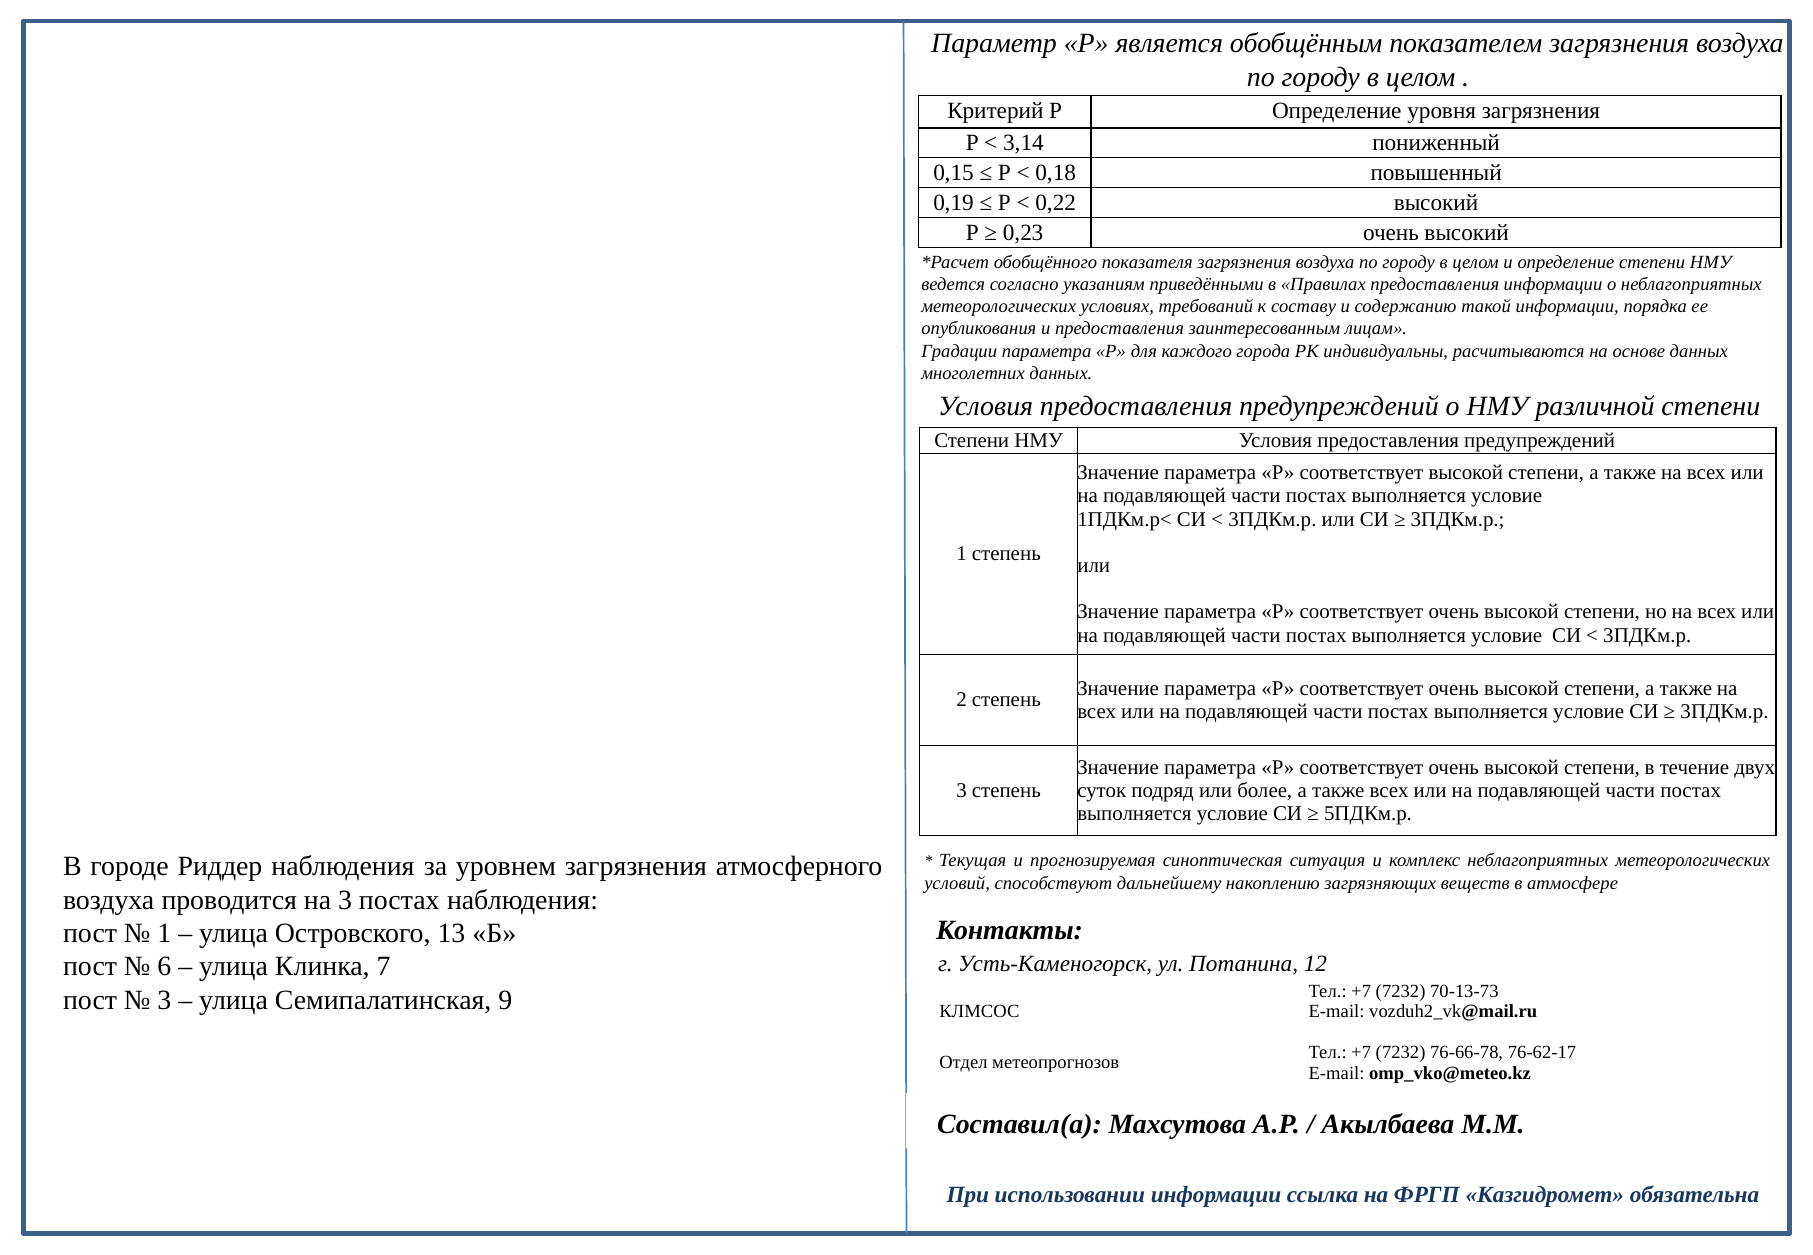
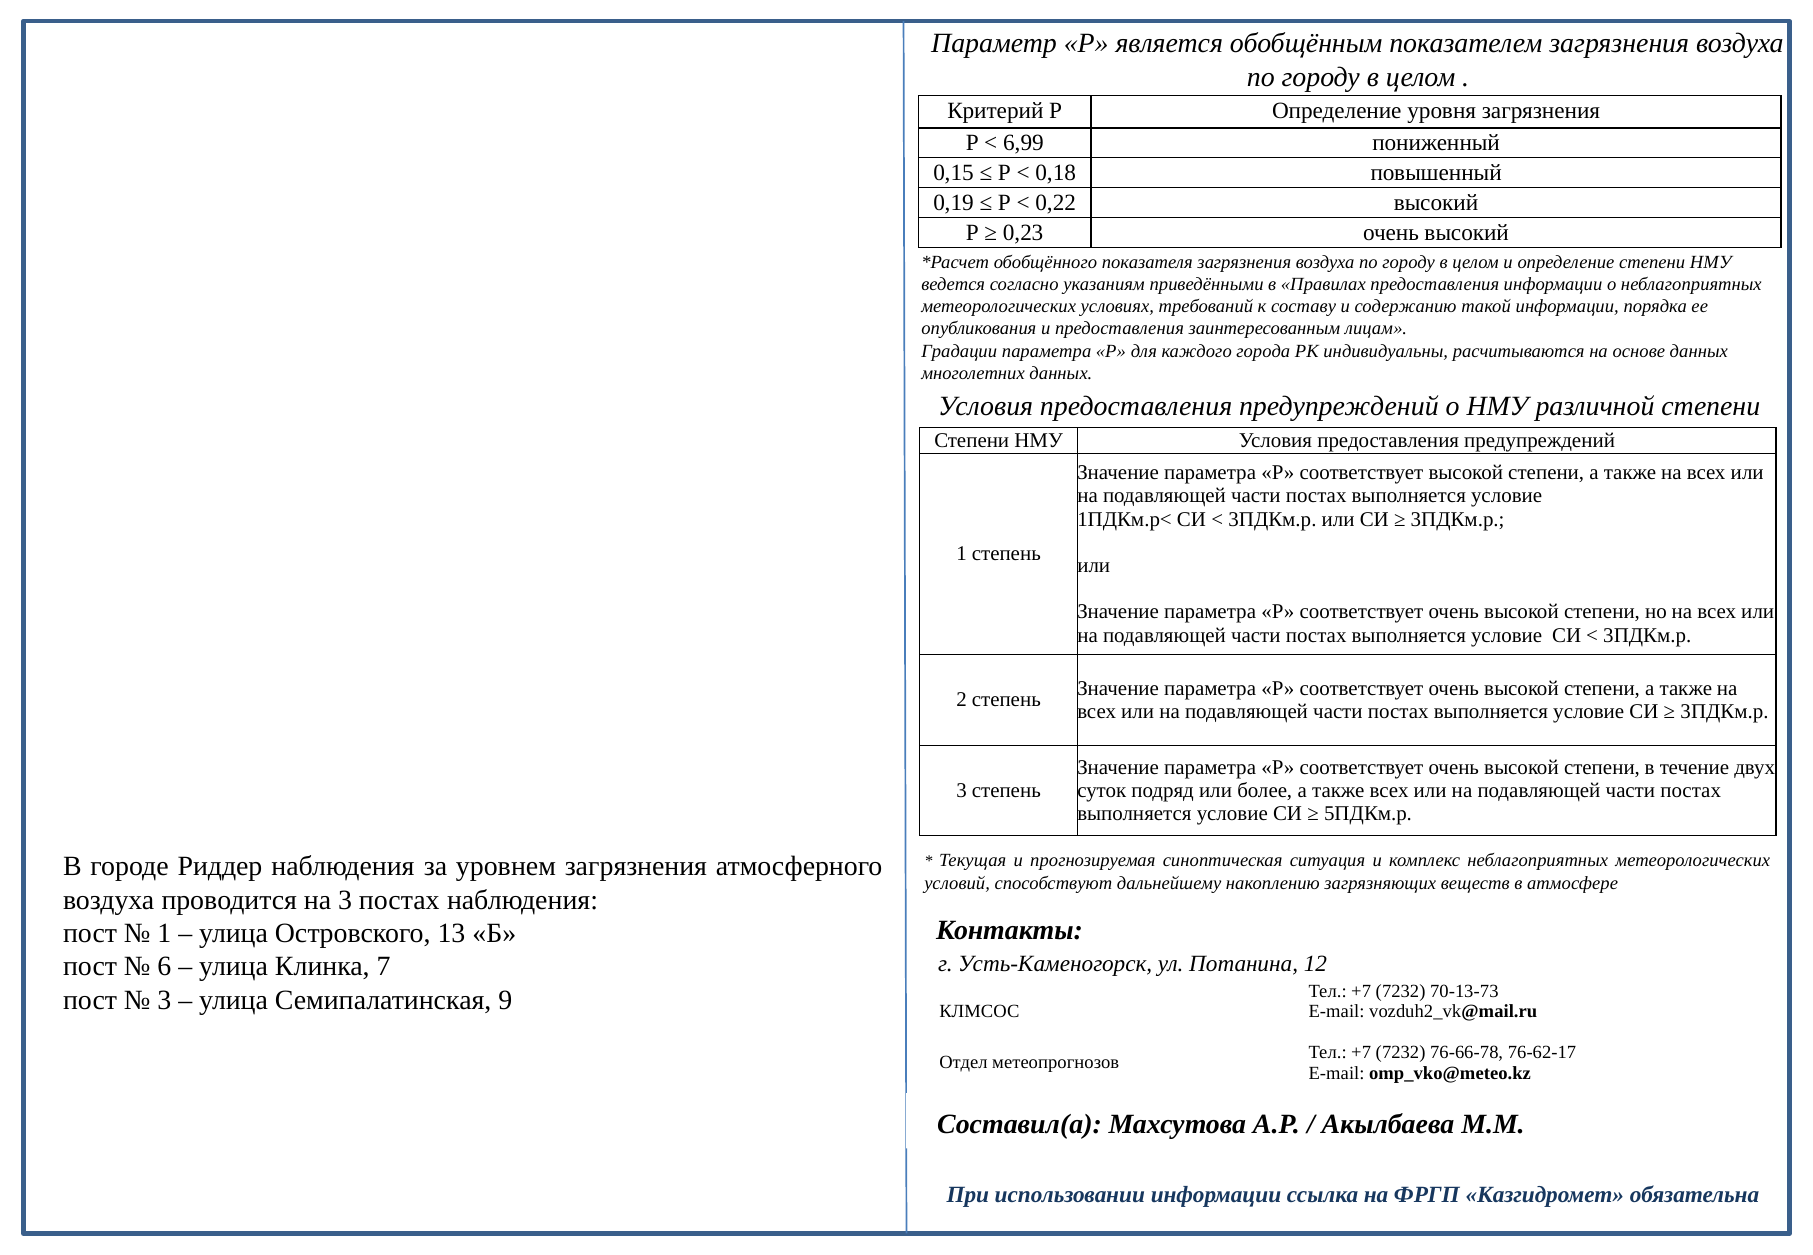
3,14: 3,14 -> 6,99 (1023, 143)
